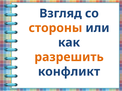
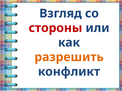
стороны colour: orange -> red (55, 28)
